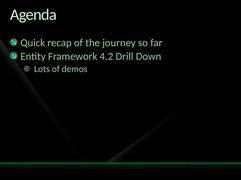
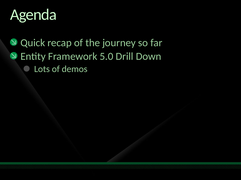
4.2: 4.2 -> 5.0 (107, 57)
